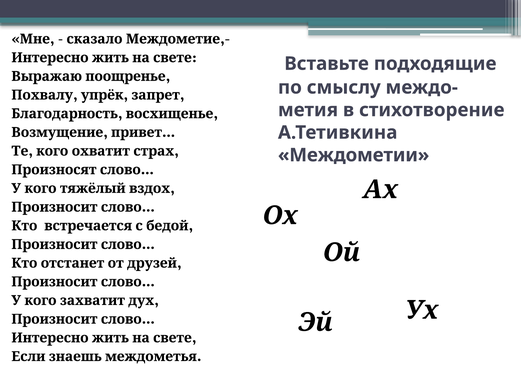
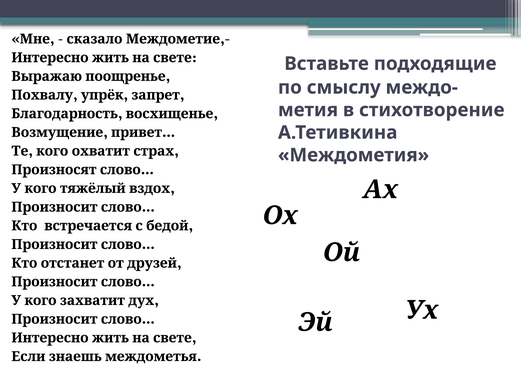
Междометии: Междометии -> Междометия (354, 155)
